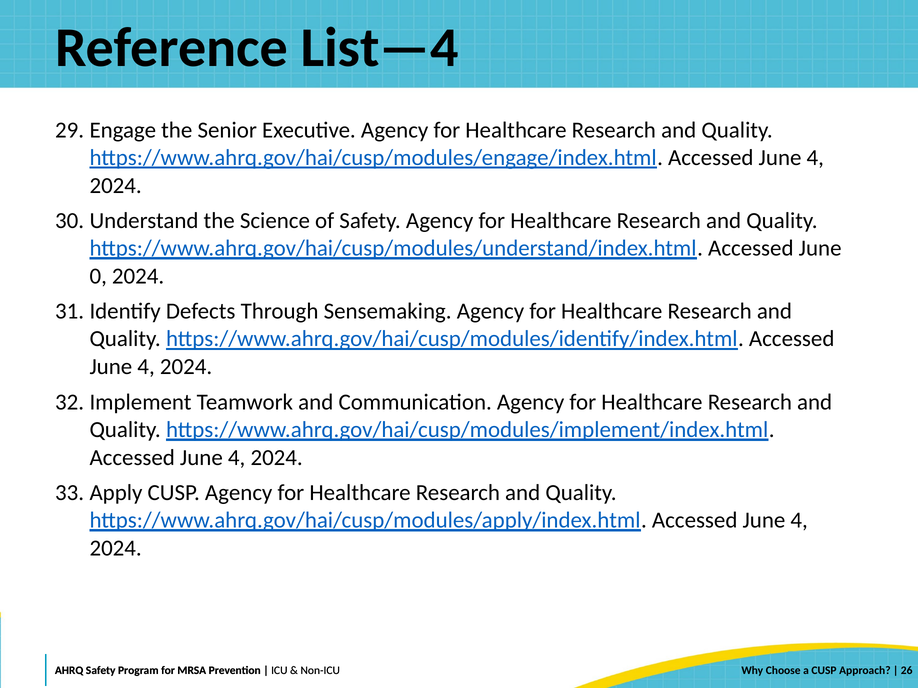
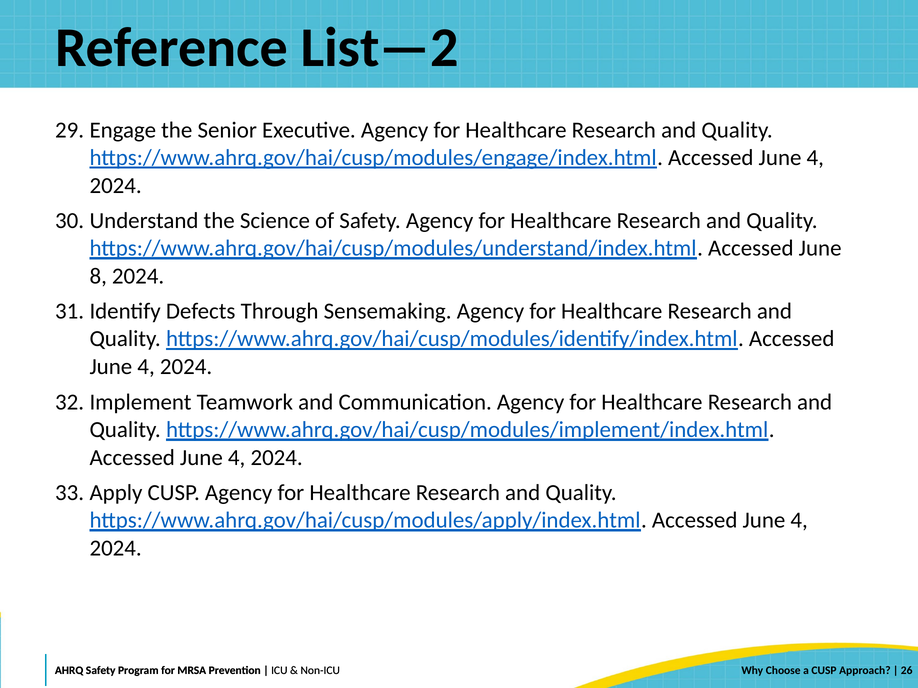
List—4: List—4 -> List—2 (380, 48)
0: 0 -> 8 (98, 276)
